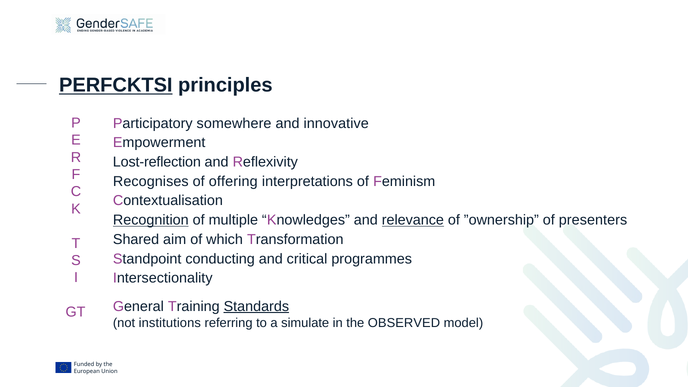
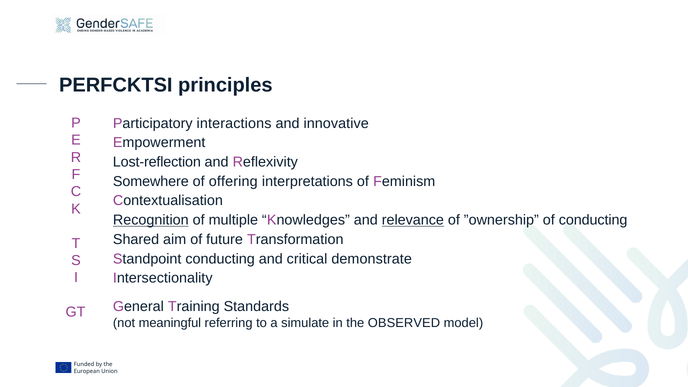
PERFCKTSI underline: present -> none (116, 85)
somewhere: somewhere -> interactions (234, 123)
Recognises: Recognises -> Somewhere (151, 181)
of presenters: presenters -> conducting (593, 220)
which: which -> future (225, 239)
programmes: programmes -> demonstrate (372, 259)
Standards underline: present -> none (256, 307)
institutions: institutions -> meaningful (170, 323)
